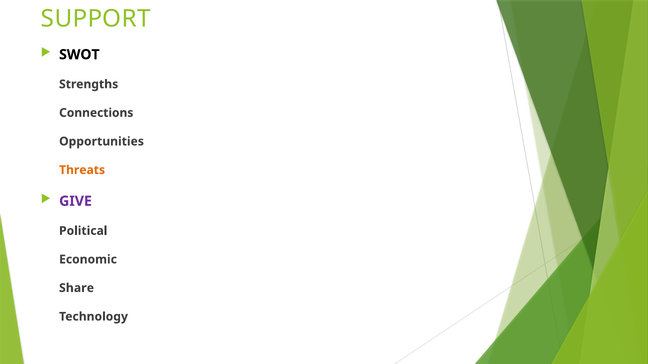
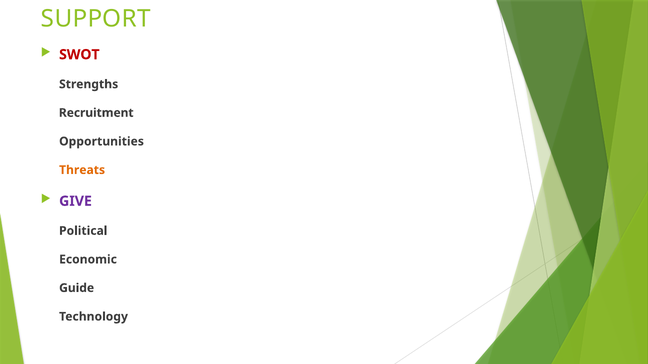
SWOT colour: black -> red (79, 55)
Connections: Connections -> Recruitment (96, 113)
Share: Share -> Guide (77, 288)
